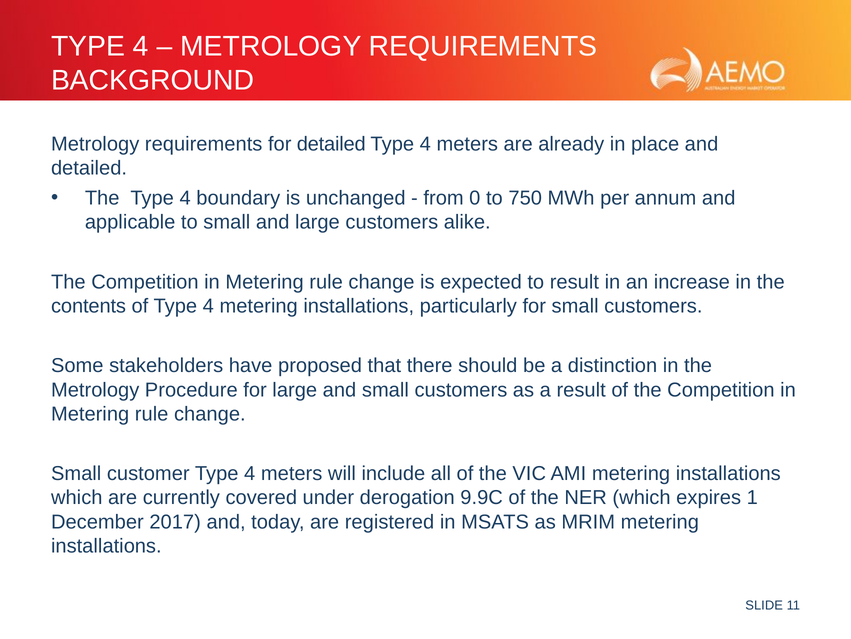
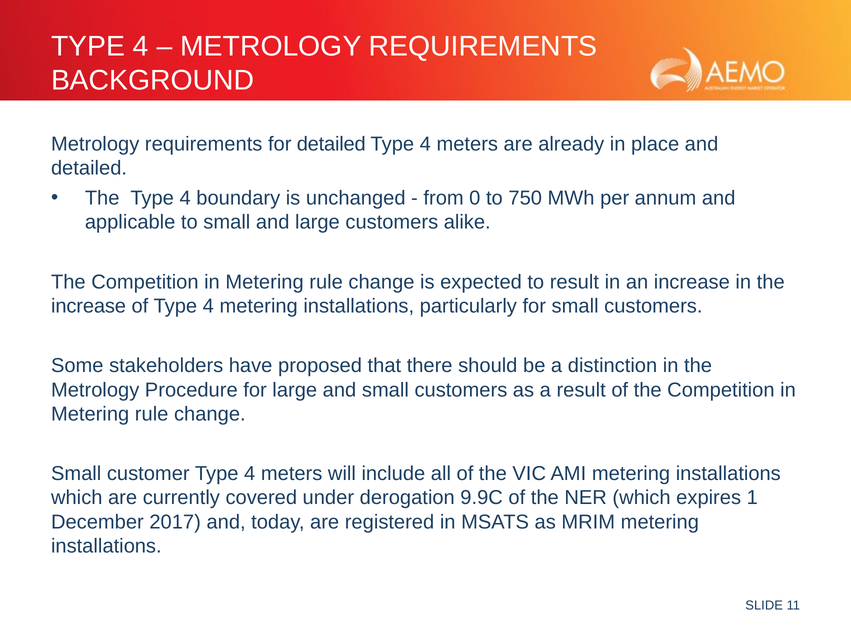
contents: contents -> increase (89, 306)
